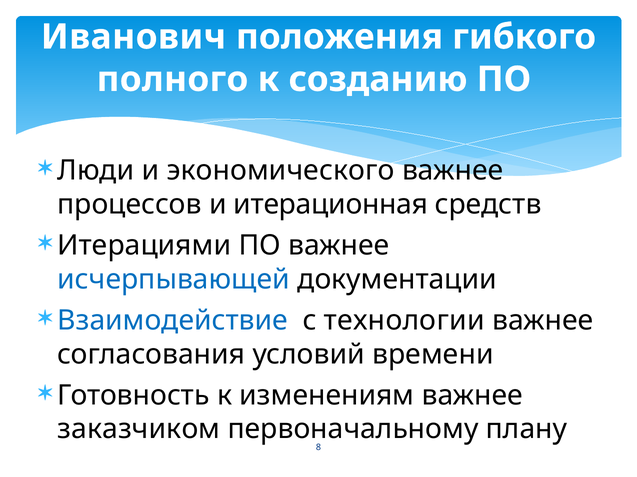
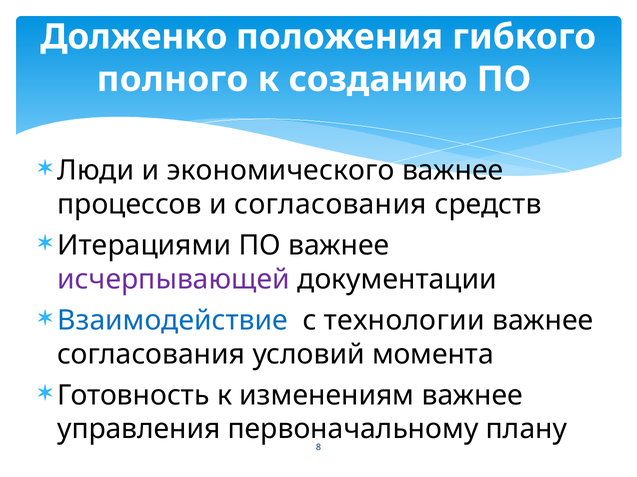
Иванович: Иванович -> Долженко (134, 37)
и итерационная: итерационная -> согласования (331, 205)
исчерпывающей colour: blue -> purple (174, 280)
времени: времени -> момента (433, 355)
заказчиком: заказчиком -> управления (139, 430)
